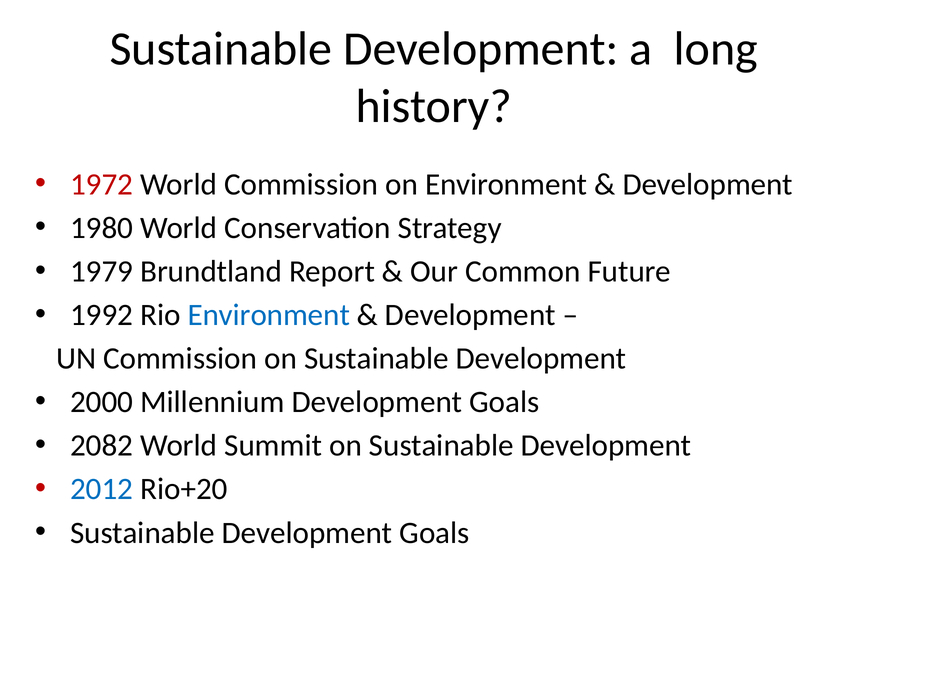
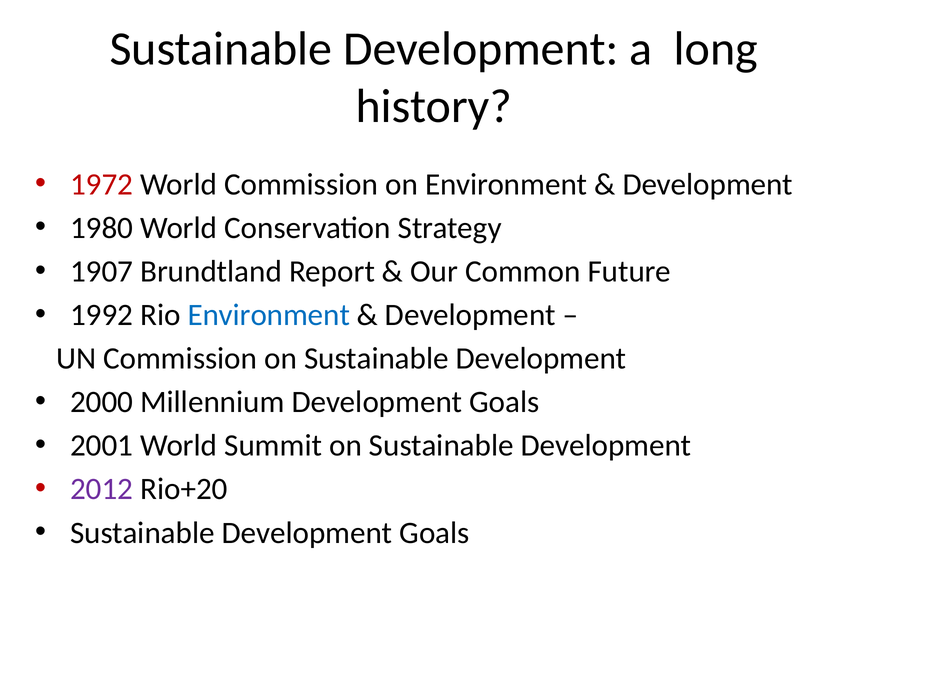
1979: 1979 -> 1907 (102, 272)
2082: 2082 -> 2001 (102, 446)
2012 colour: blue -> purple (102, 490)
